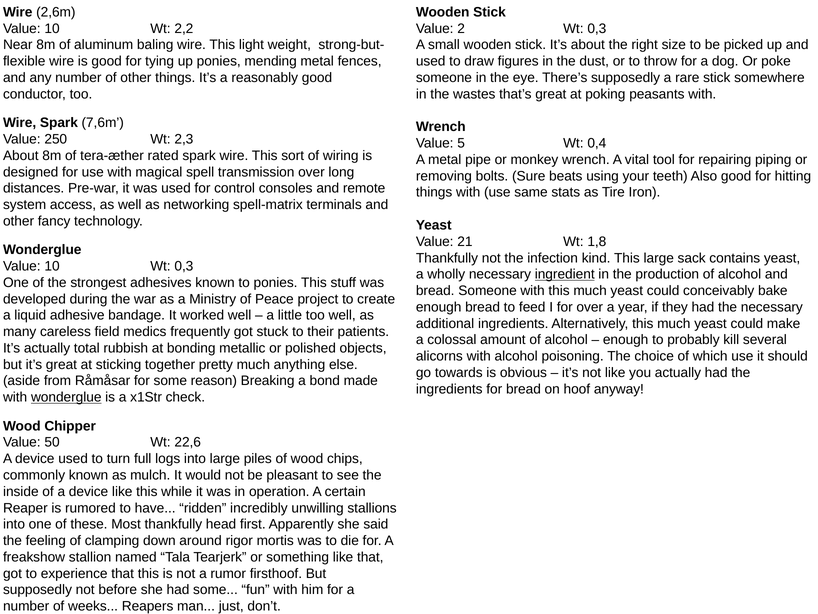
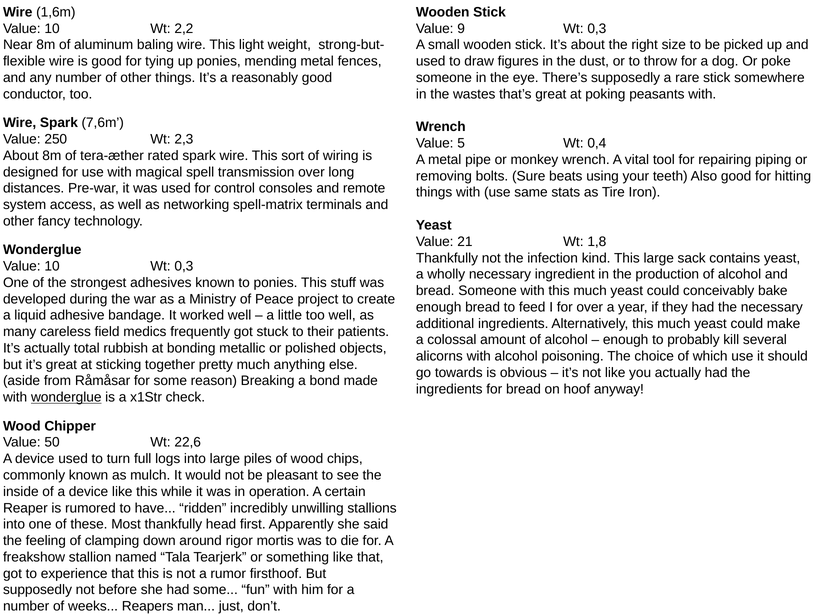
2,6m: 2,6m -> 1,6m (56, 12)
2: 2 -> 9 (461, 29)
ingredient underline: present -> none (565, 274)
